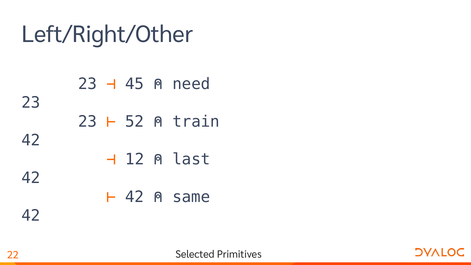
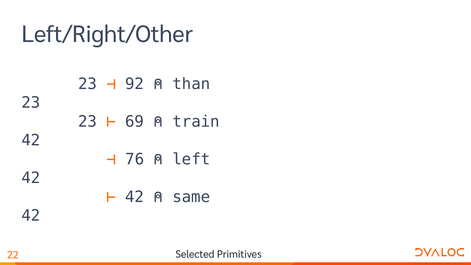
45: 45 -> 92 (135, 84)
need: need -> than (191, 84)
52: 52 -> 69 (135, 121)
12: 12 -> 76 (135, 159)
last: last -> left (191, 159)
